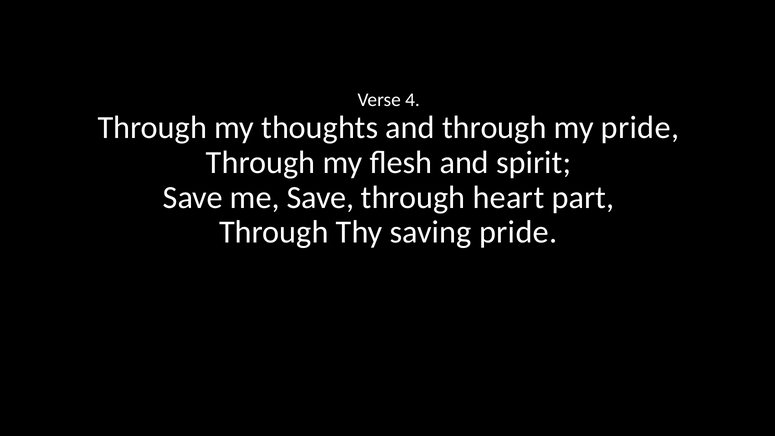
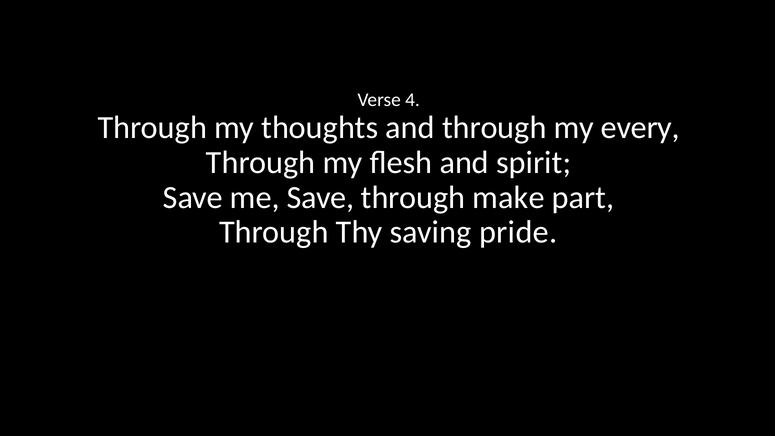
my pride: pride -> every (640, 128)
heart: heart -> make (509, 197)
